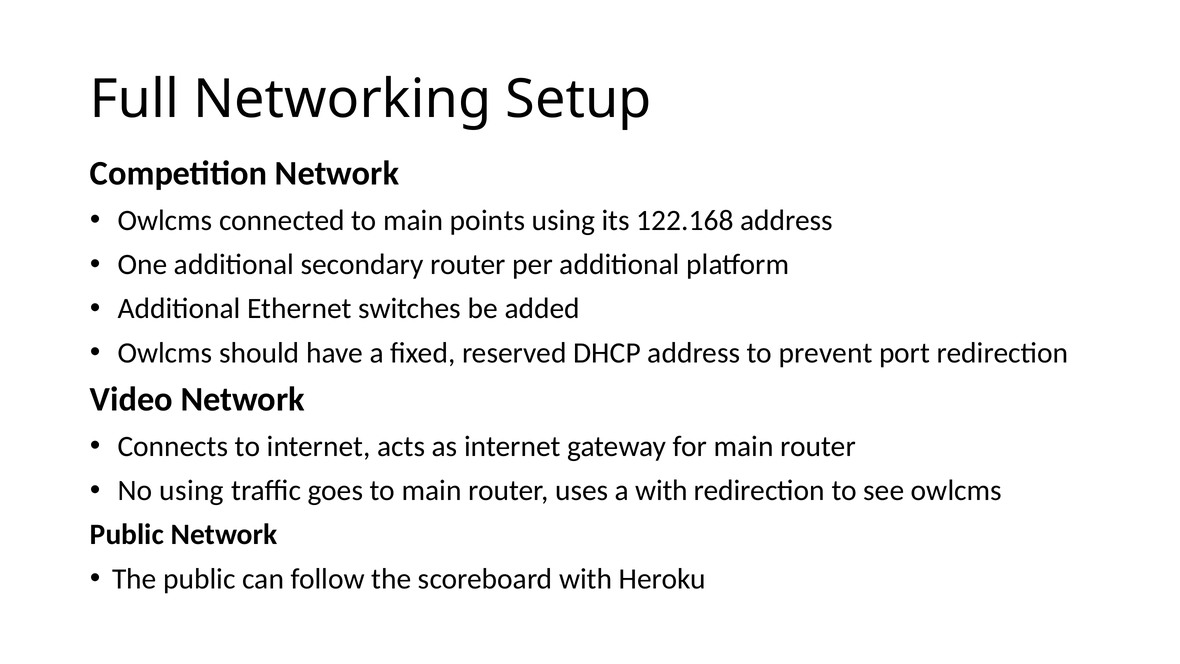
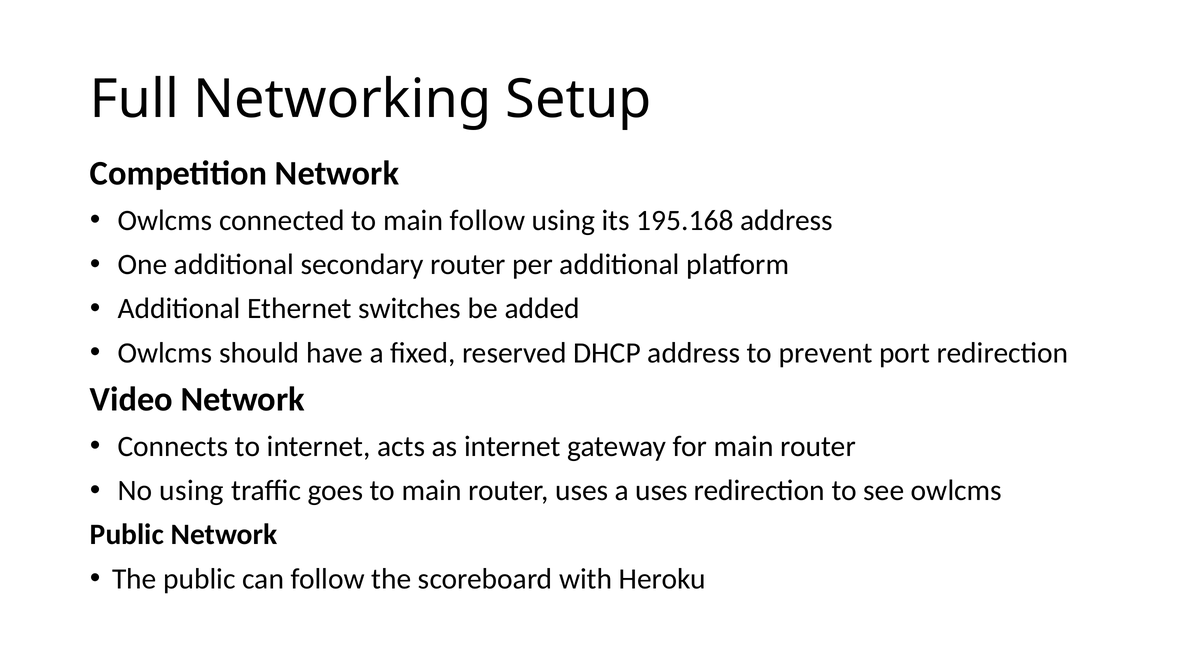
main points: points -> follow (487, 220)
122.168: 122.168 -> 195.168 (685, 220)
a with: with -> uses (661, 490)
